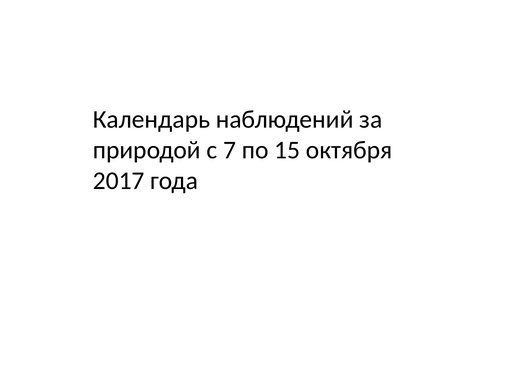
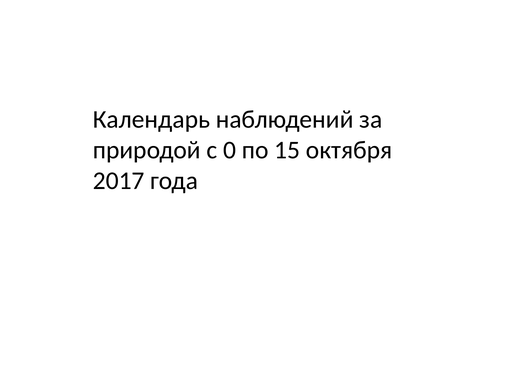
7: 7 -> 0 (230, 150)
